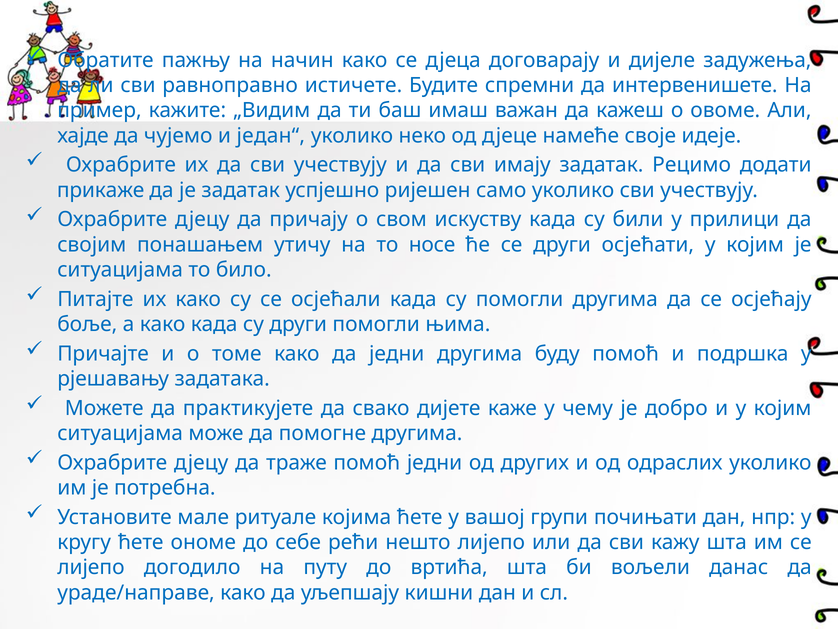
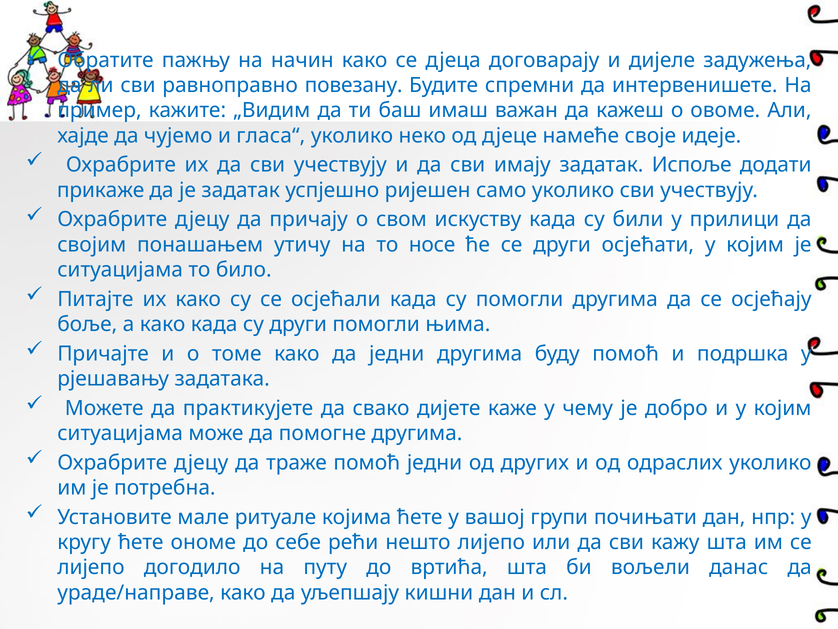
истичете: истичете -> повезану (354, 85)
један“: један“ -> гласа“ (271, 136)
Рецимо: Рецимо -> Испоље (692, 165)
